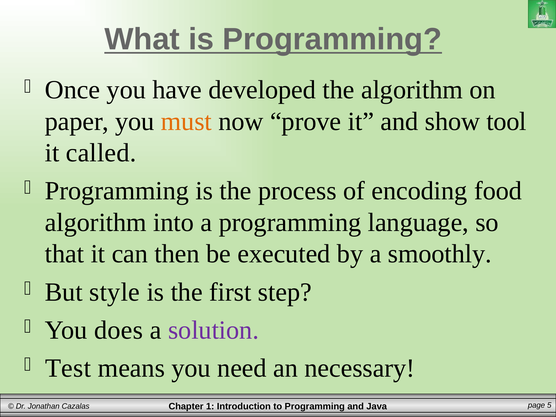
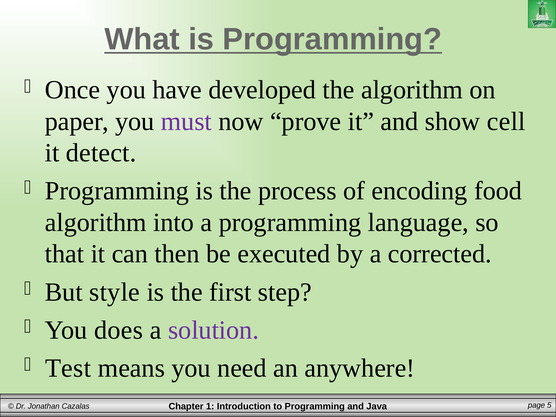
must colour: orange -> purple (186, 121)
tool: tool -> cell (506, 121)
called: called -> detect (101, 153)
smoothly: smoothly -> corrected (440, 254)
necessary: necessary -> anywhere (360, 368)
